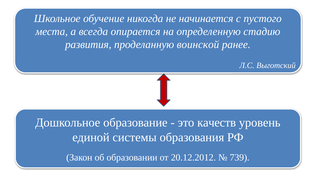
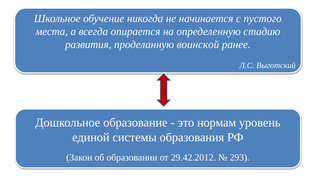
качеств: качеств -> нормам (217, 123)
20.12.2012: 20.12.2012 -> 29.42.2012 (193, 158)
739: 739 -> 293 (240, 158)
